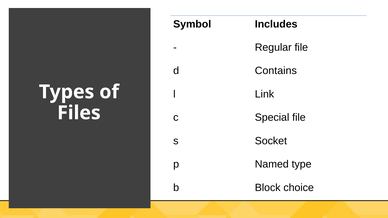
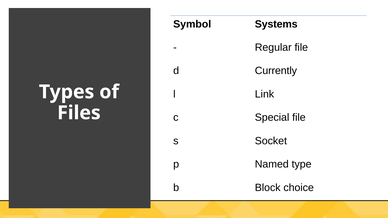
Includes: Includes -> Systems (276, 24)
Contains: Contains -> Currently (276, 71)
